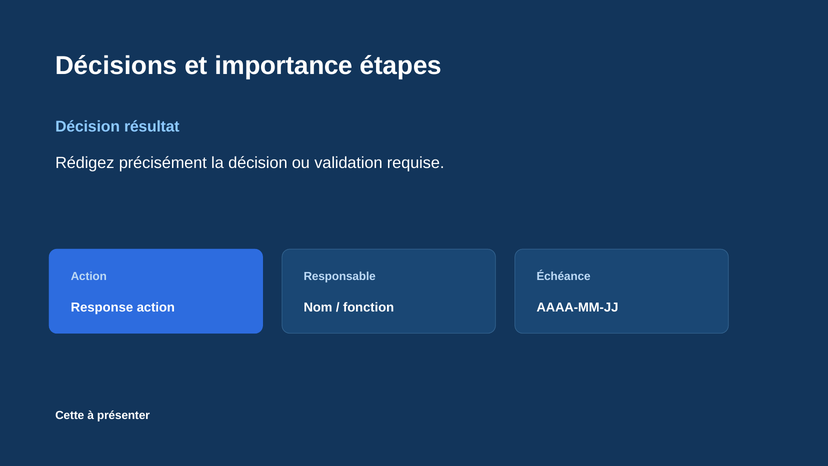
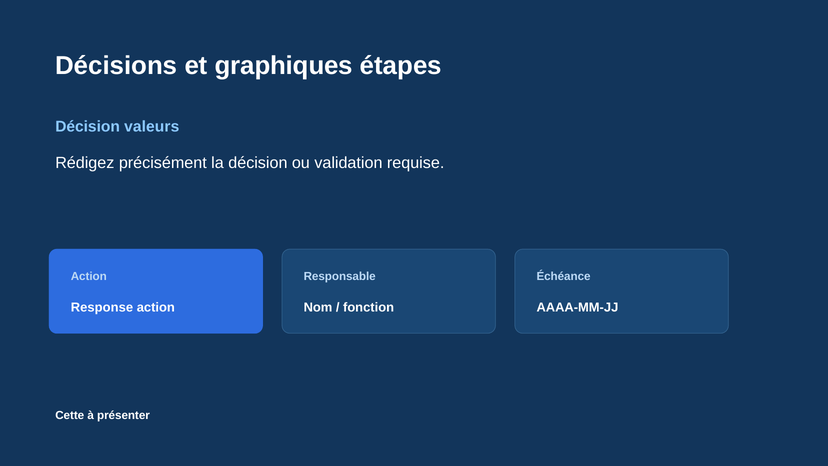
importance: importance -> graphiques (284, 66)
résultat: résultat -> valeurs (152, 127)
